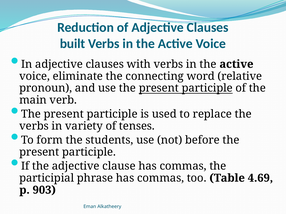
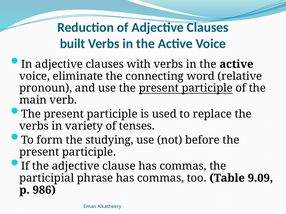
students: students -> studying (109, 140)
4.69: 4.69 -> 9.09 (260, 178)
903: 903 -> 986 (44, 190)
